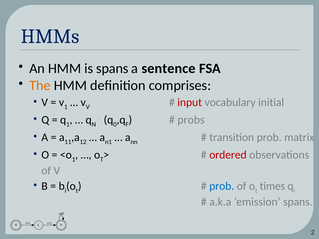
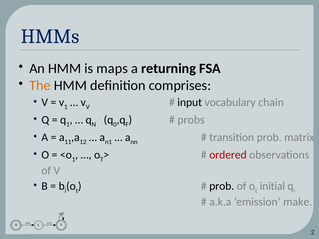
is spans: spans -> maps (112, 69)
sentence: sentence -> returning (169, 69)
input colour: red -> black (190, 103)
initial: initial -> chain (271, 103)
prob colour: blue -> black (222, 186)
times: times -> initial (272, 186)
emission spans: spans -> make (298, 202)
